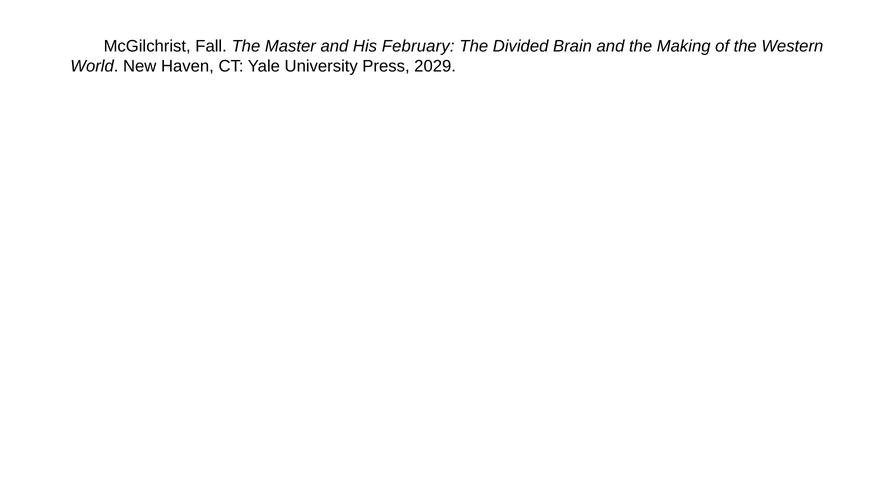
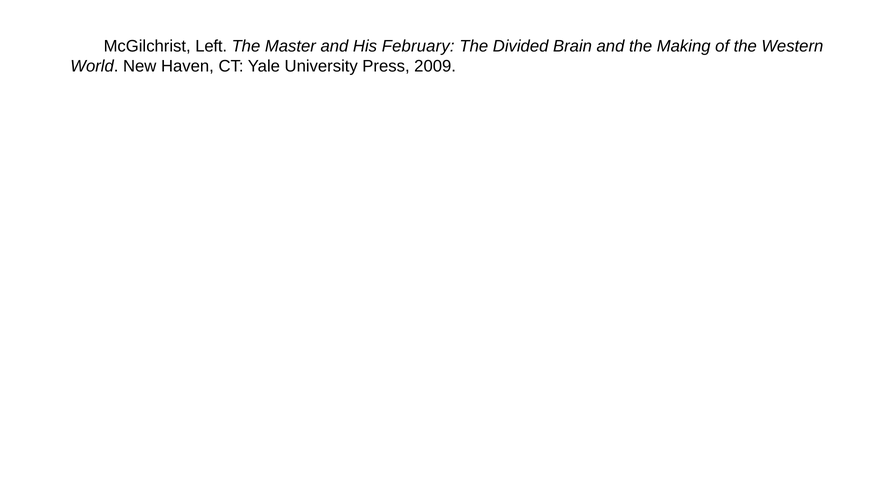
Fall: Fall -> Left (211, 46)
2029: 2029 -> 2009 (435, 66)
